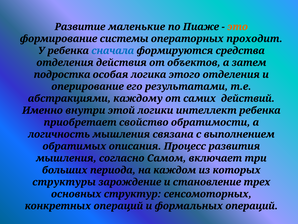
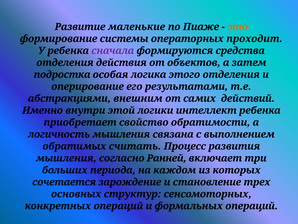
сначала colour: blue -> purple (113, 51)
каждому: каждому -> внешним (138, 98)
описания: описания -> считать (135, 146)
Самом: Самом -> Ранней (167, 158)
структуры: структуры -> сочетается (64, 182)
